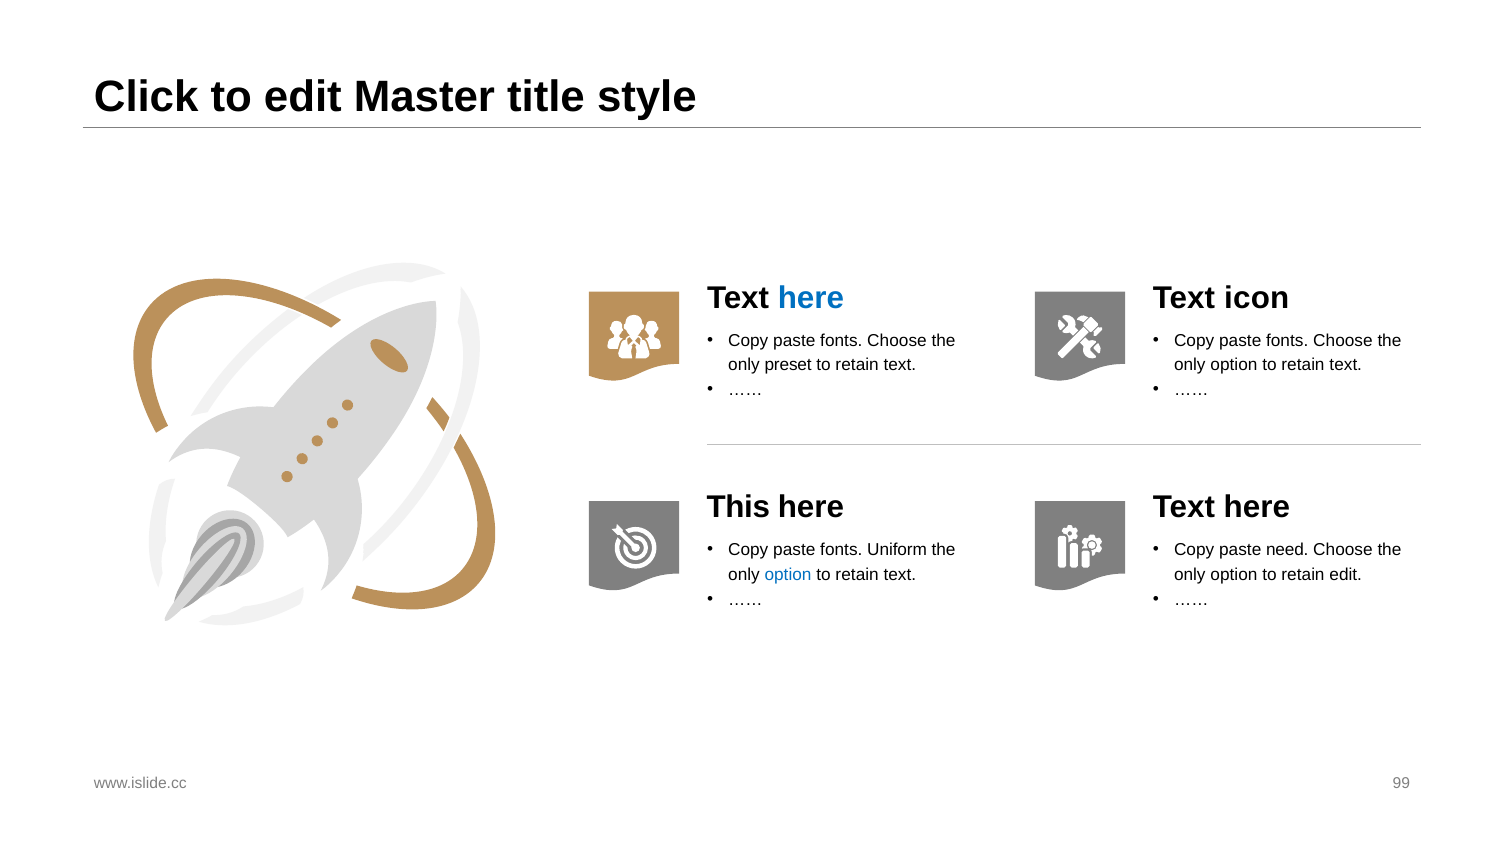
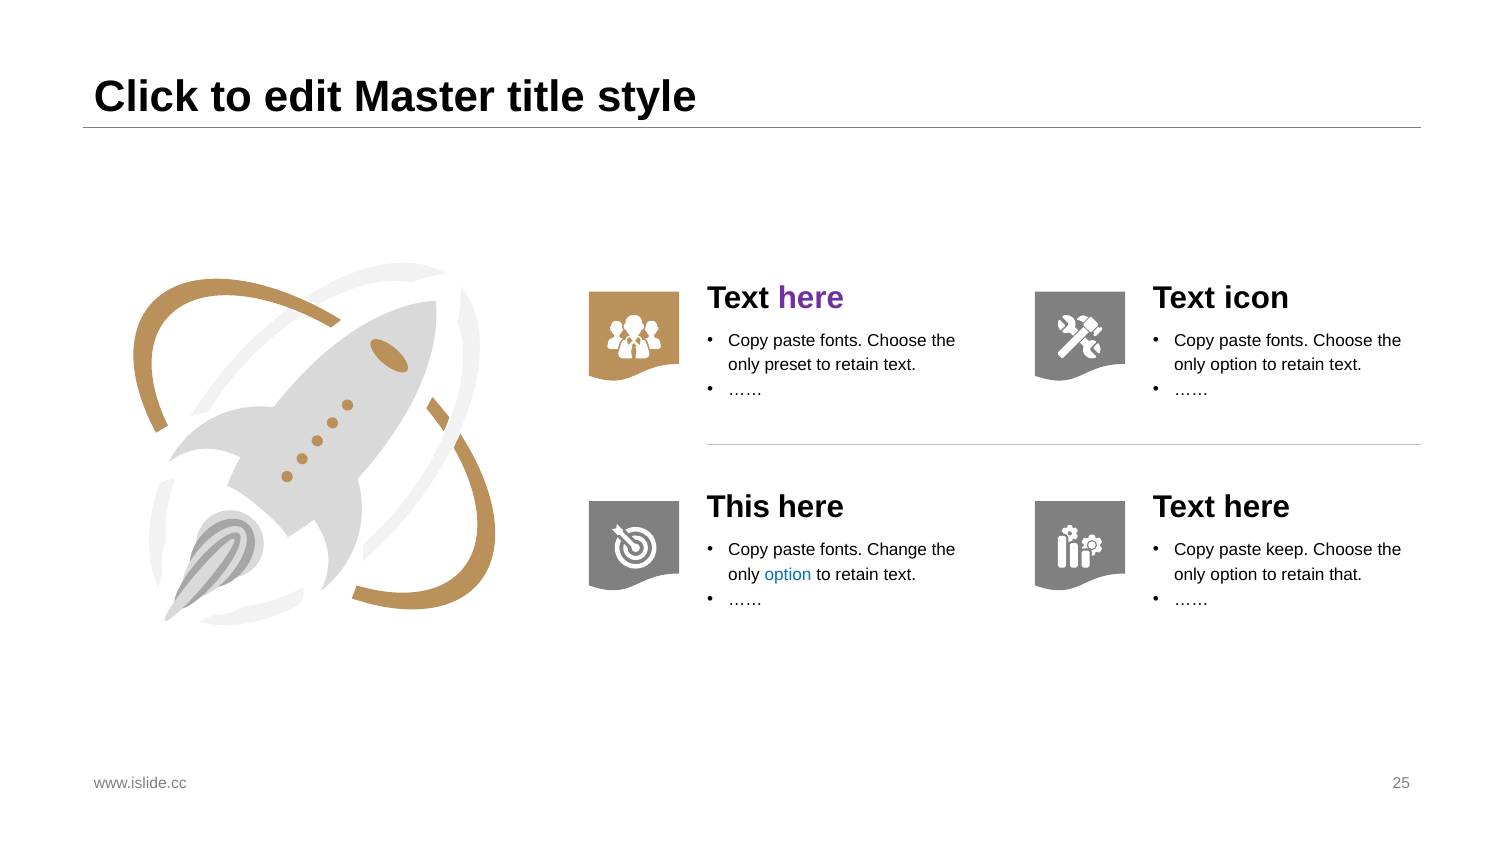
here colour: blue -> purple (811, 298)
Uniform: Uniform -> Change (897, 550)
need: need -> keep (1287, 550)
retain edit: edit -> that (1346, 575)
99: 99 -> 25 (1401, 784)
